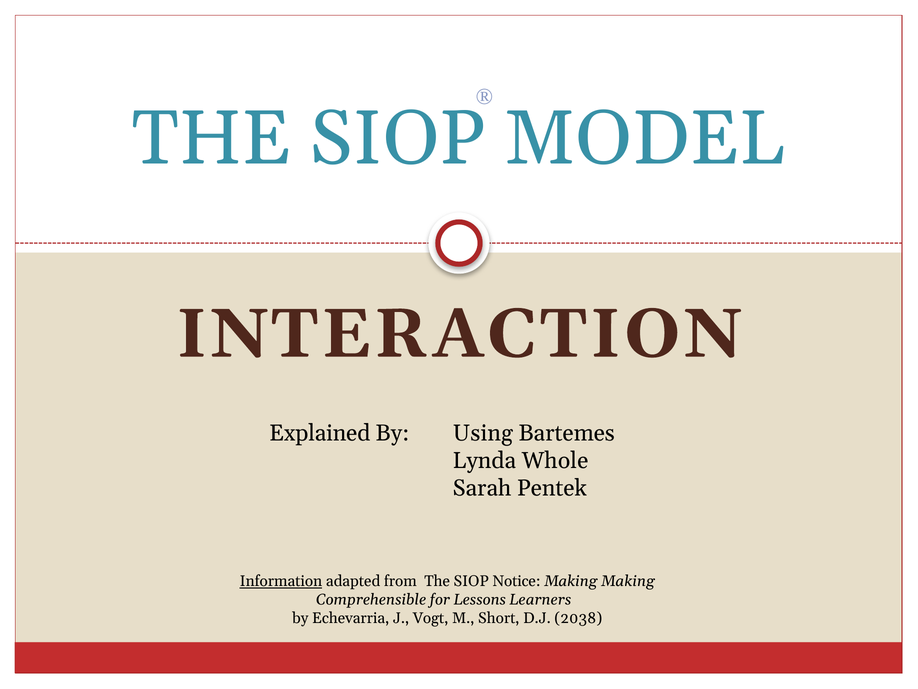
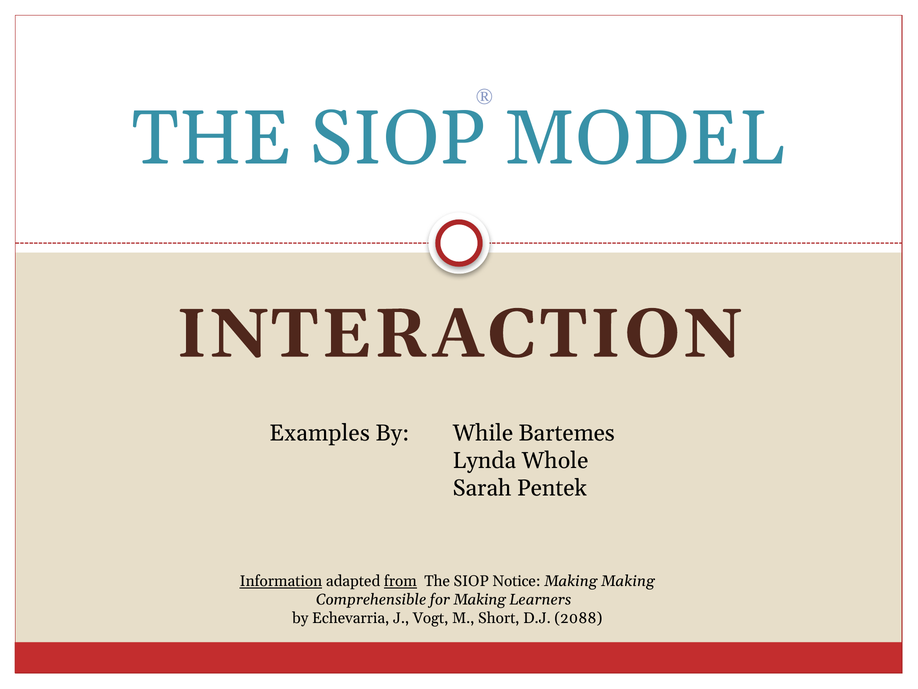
Explained: Explained -> Examples (320, 433)
Using: Using -> While (483, 433)
from underline: none -> present (400, 581)
for Lessons: Lessons -> Making (480, 599)
2038: 2038 -> 2088 (578, 618)
